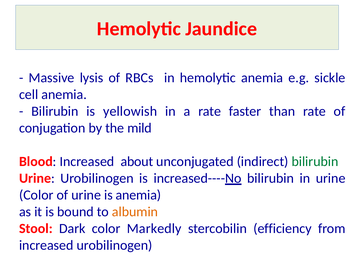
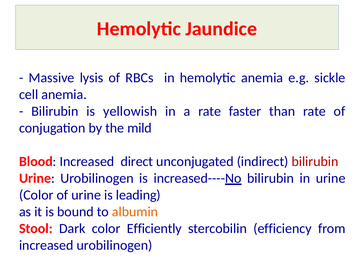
about: about -> direct (137, 162)
bilirubin colour: green -> red (315, 162)
is anemia: anemia -> leading (138, 195)
Markedly: Markedly -> Efficiently (154, 229)
